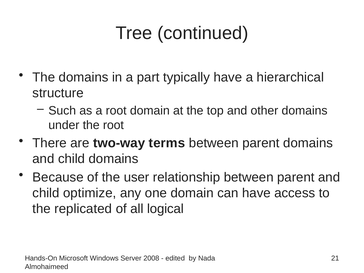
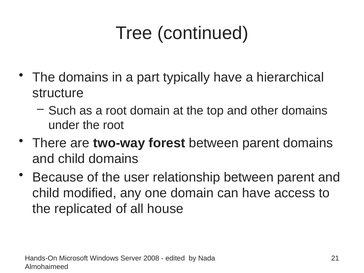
terms: terms -> forest (167, 143)
optimize: optimize -> modified (90, 193)
logical: logical -> house (165, 209)
